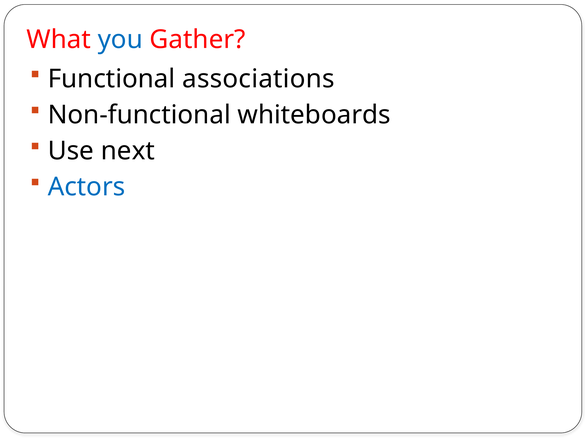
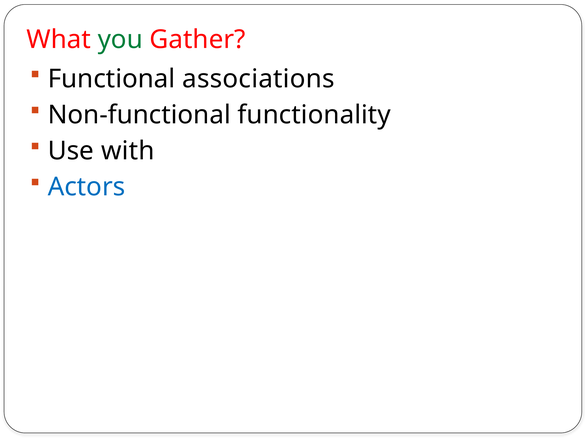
you colour: blue -> green (120, 40)
whiteboards: whiteboards -> functionality (314, 115)
next: next -> with (128, 151)
